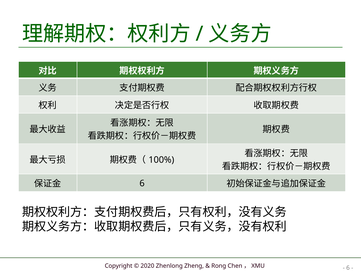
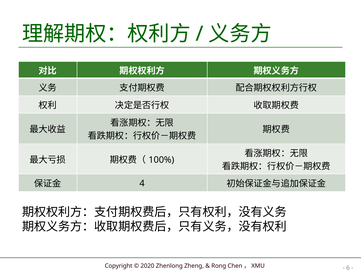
6: 6 -> 4 (142, 183)
